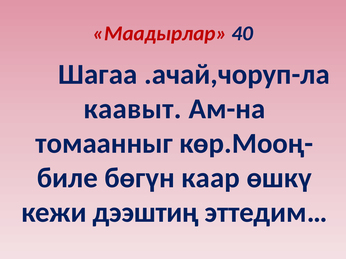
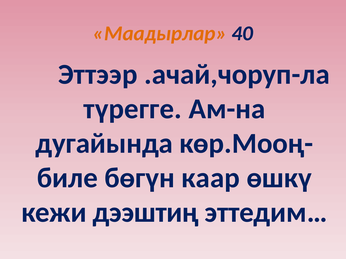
Маадырлар colour: red -> orange (160, 33)
Шагаа: Шагаа -> Эттээр (98, 74)
каавыт: каавыт -> түрегге (133, 109)
томаанныг: томаанныг -> дугайында (104, 144)
